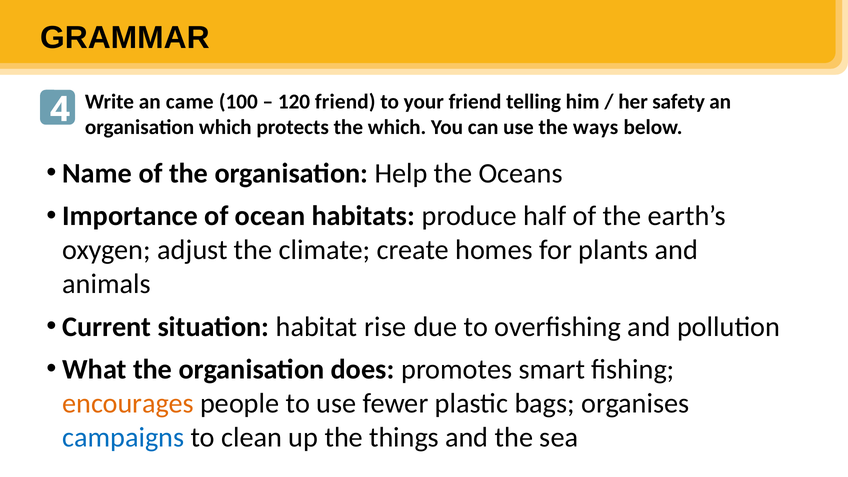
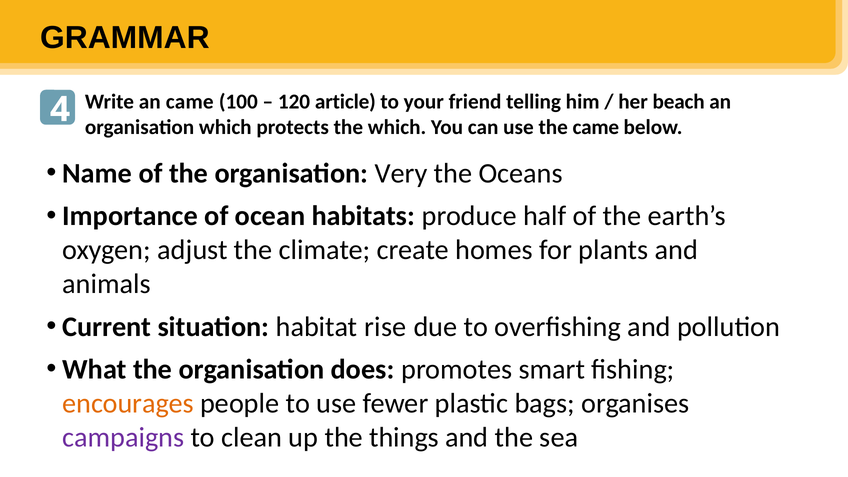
120 friend: friend -> article (345, 102)
safety: safety -> beach (679, 102)
the ways: ways -> came (596, 127)
Help: Help -> Very (401, 173)
campaigns colour: blue -> purple (123, 437)
